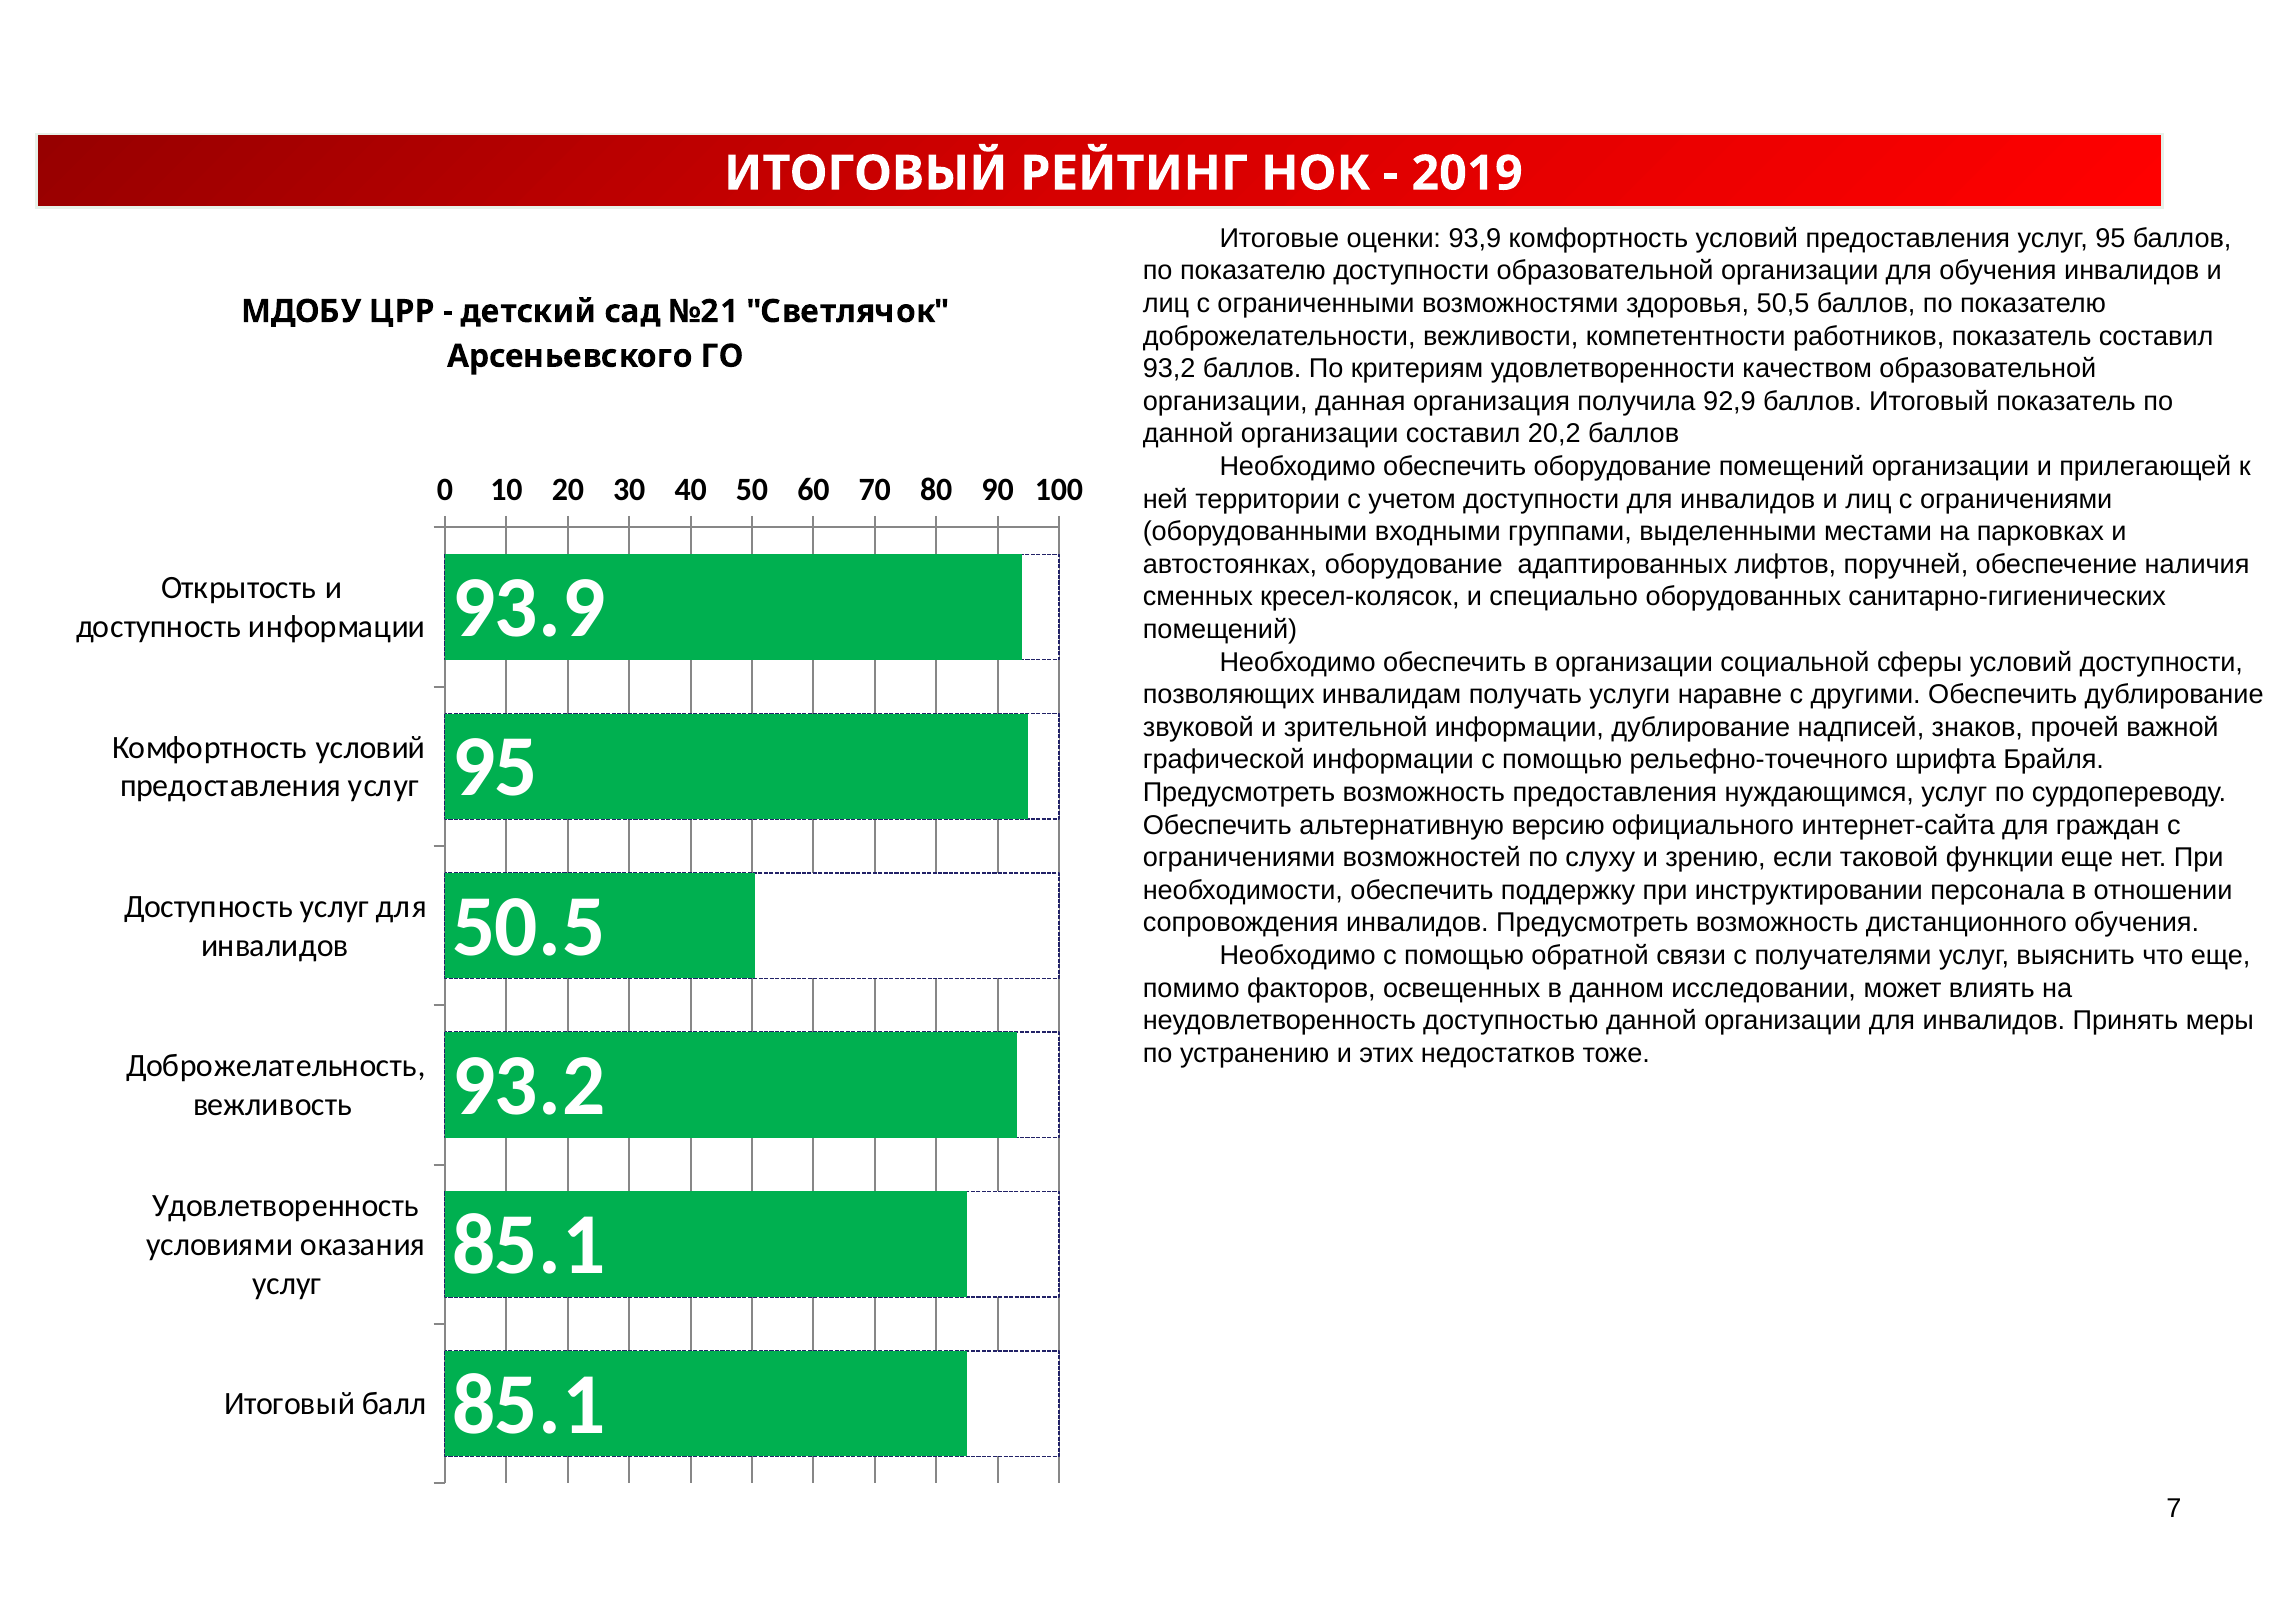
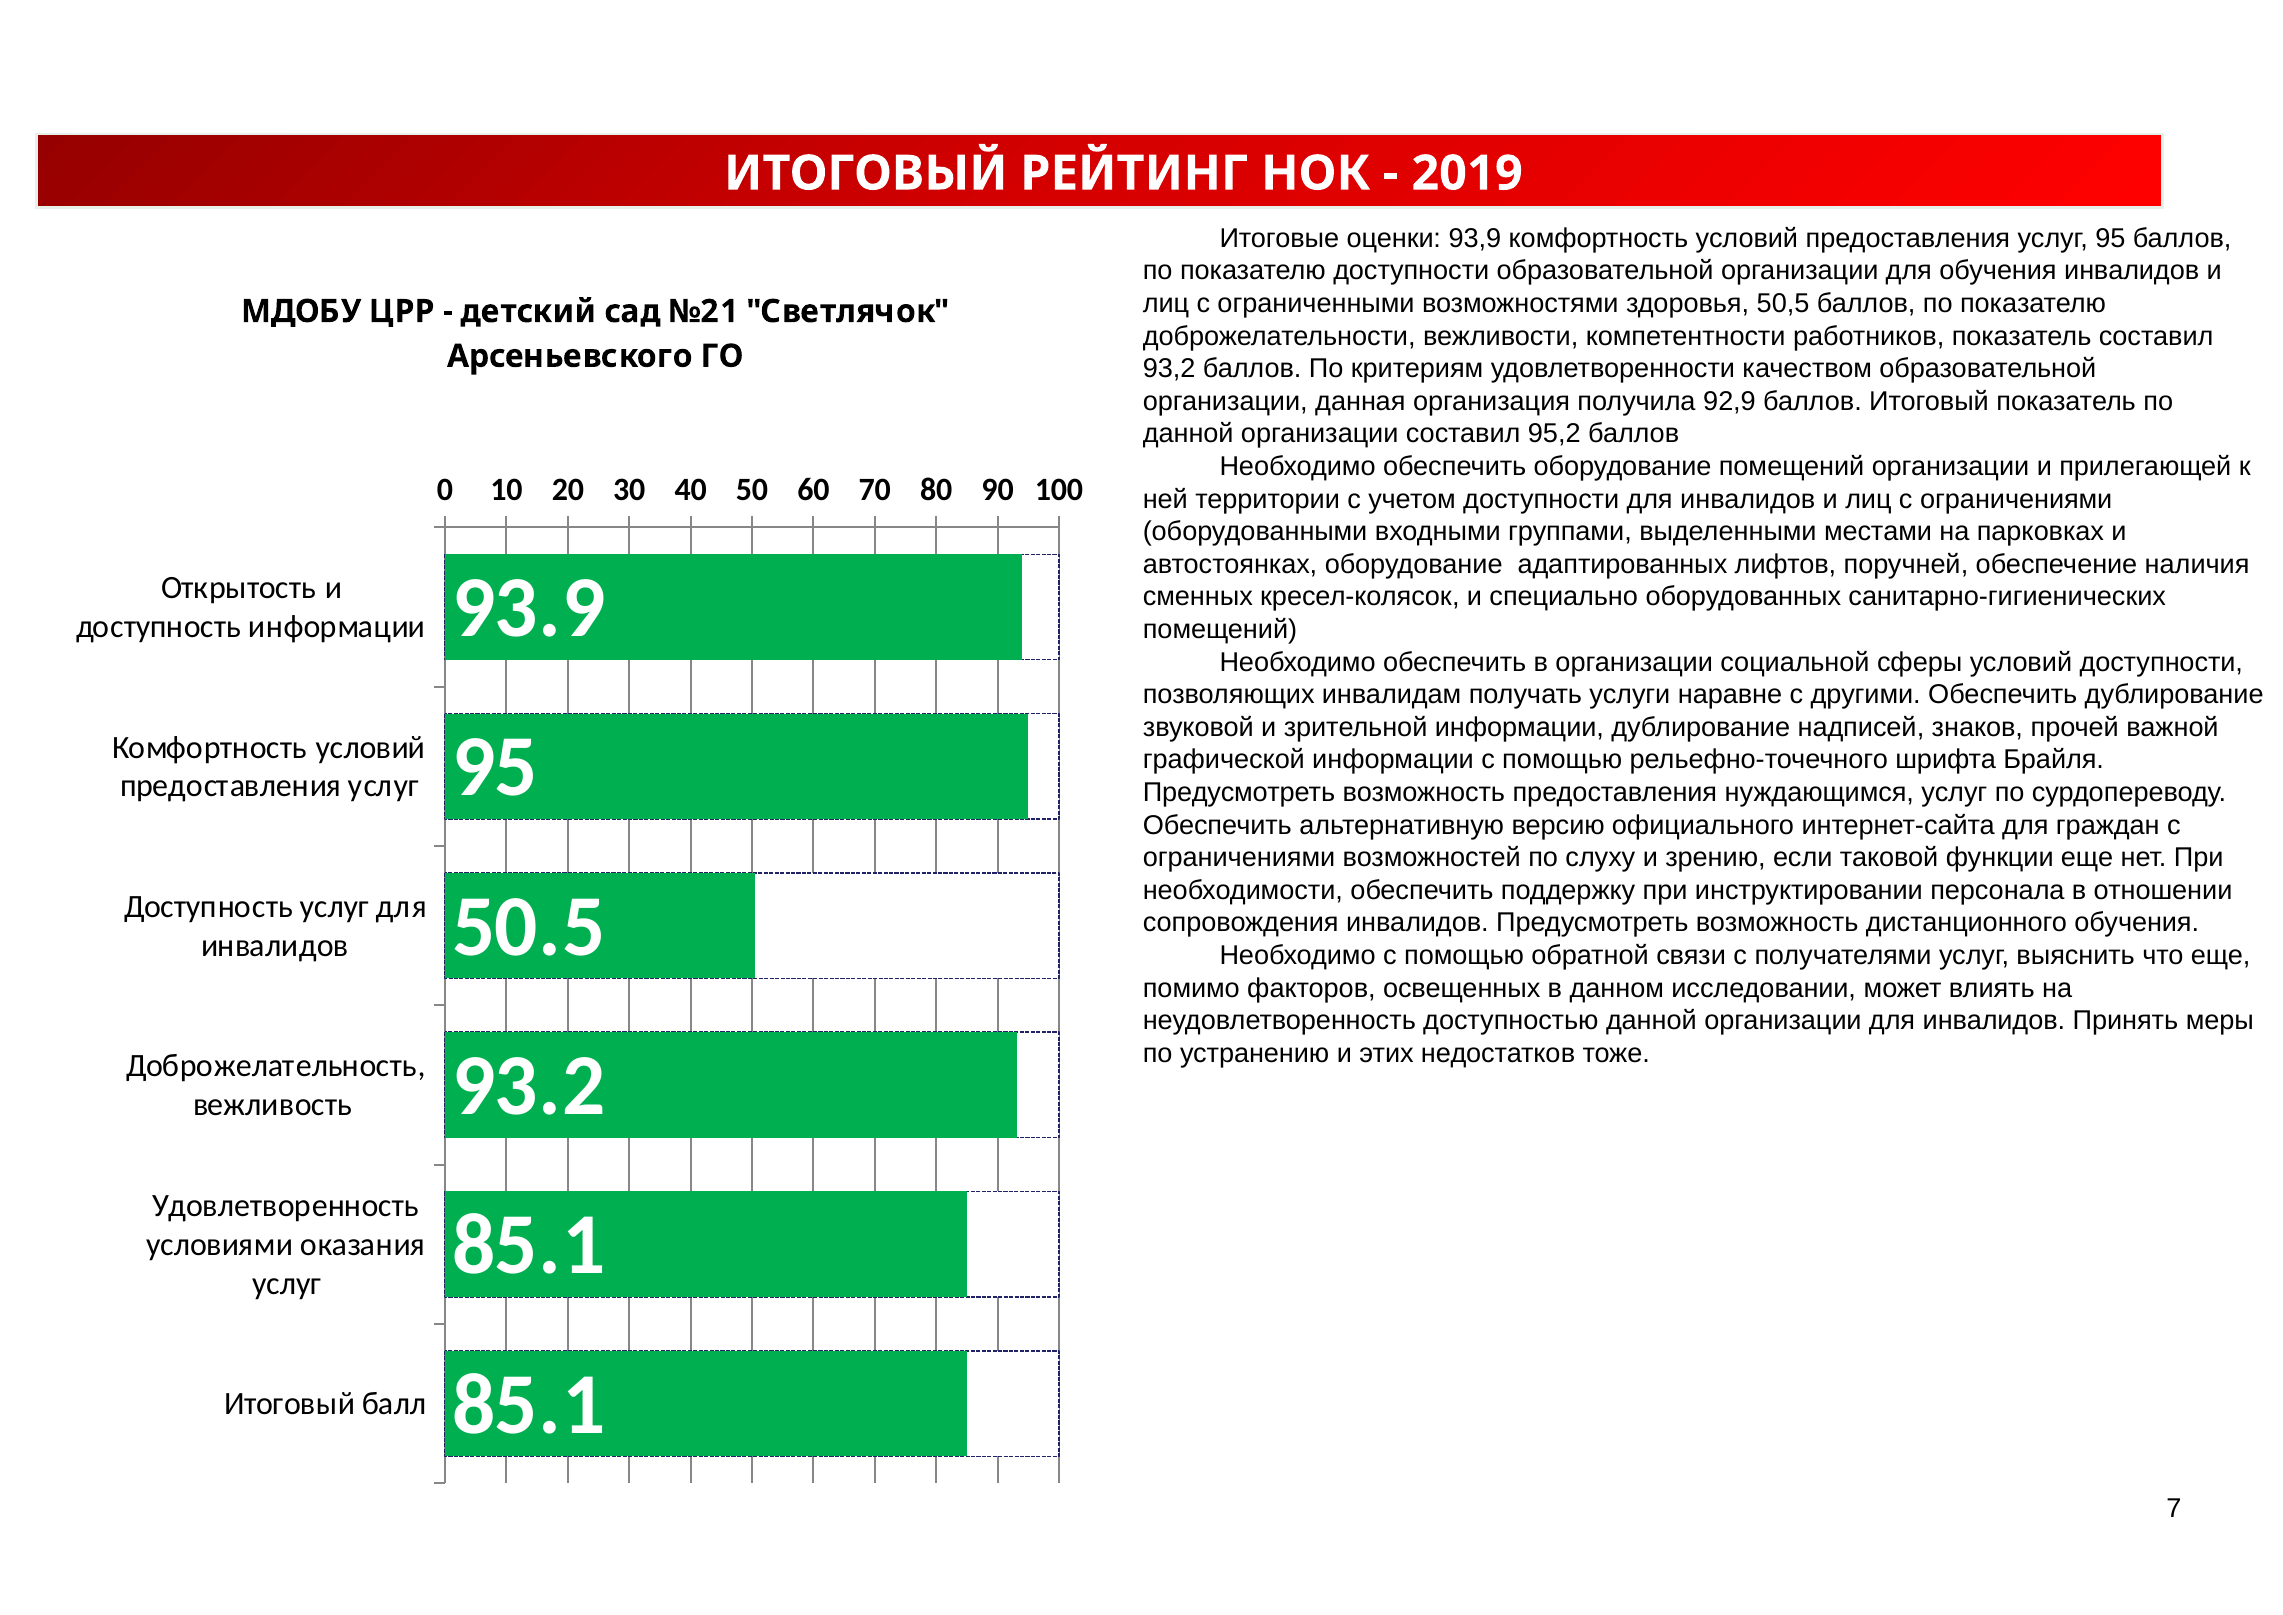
20,2: 20,2 -> 95,2 (1554, 434)
